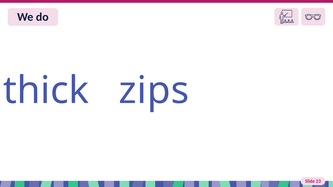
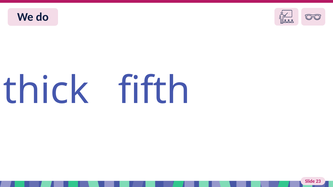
zips: zips -> fifth (154, 91)
